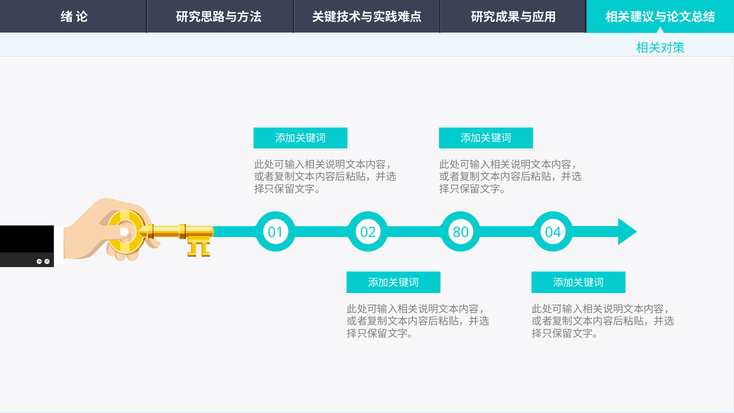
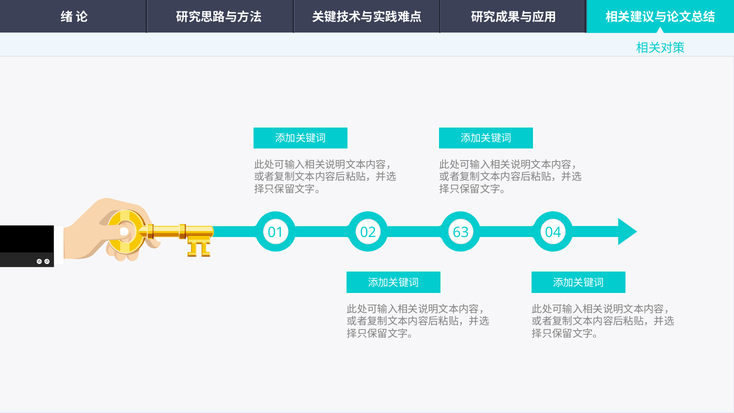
80: 80 -> 63 (461, 232)
